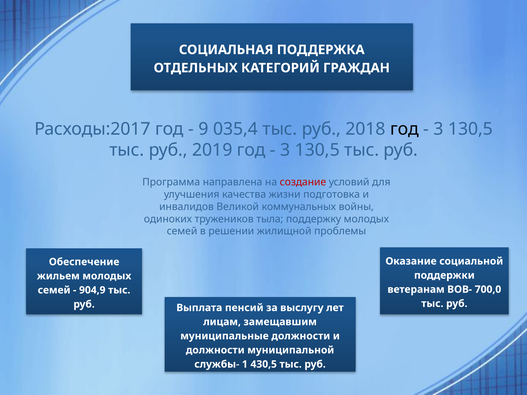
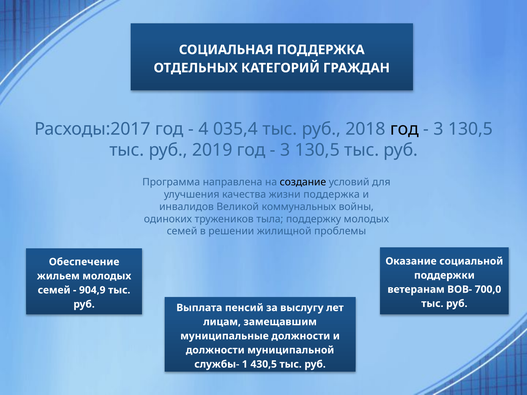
9: 9 -> 4 (203, 129)
создание colour: red -> black (303, 182)
жизни подготовка: подготовка -> поддержка (332, 194)
